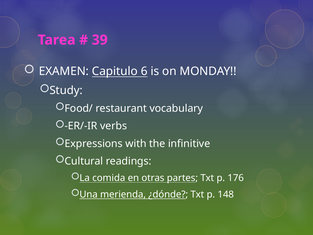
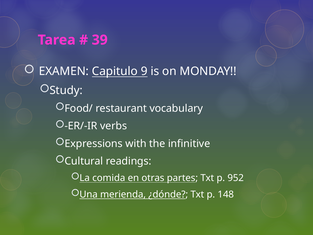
6: 6 -> 9 (144, 71)
176: 176 -> 952 (236, 178)
